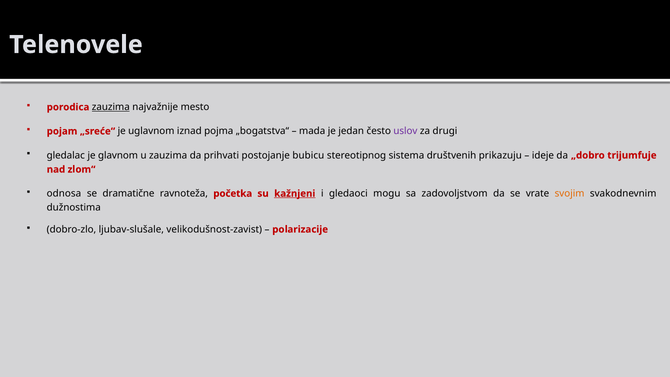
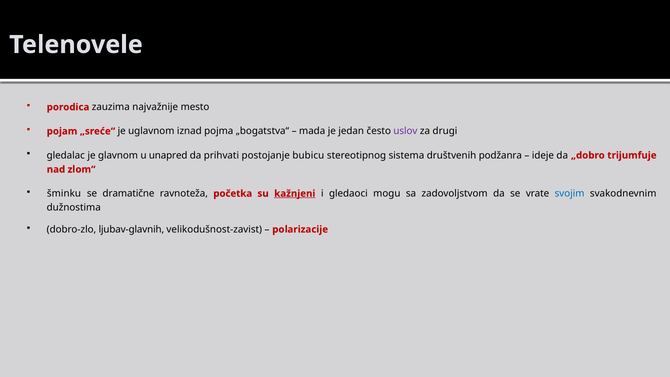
zauzima underline: present -> none (111, 107)
u zauzima: zauzima -> unapred (168, 155)
prikazuju: prikazuju -> podžanra (500, 155)
odnosa: odnosa -> šminku (64, 193)
svojim colour: orange -> blue (570, 193)
ljubav-slušale: ljubav-slušale -> ljubav-glavnih (131, 229)
